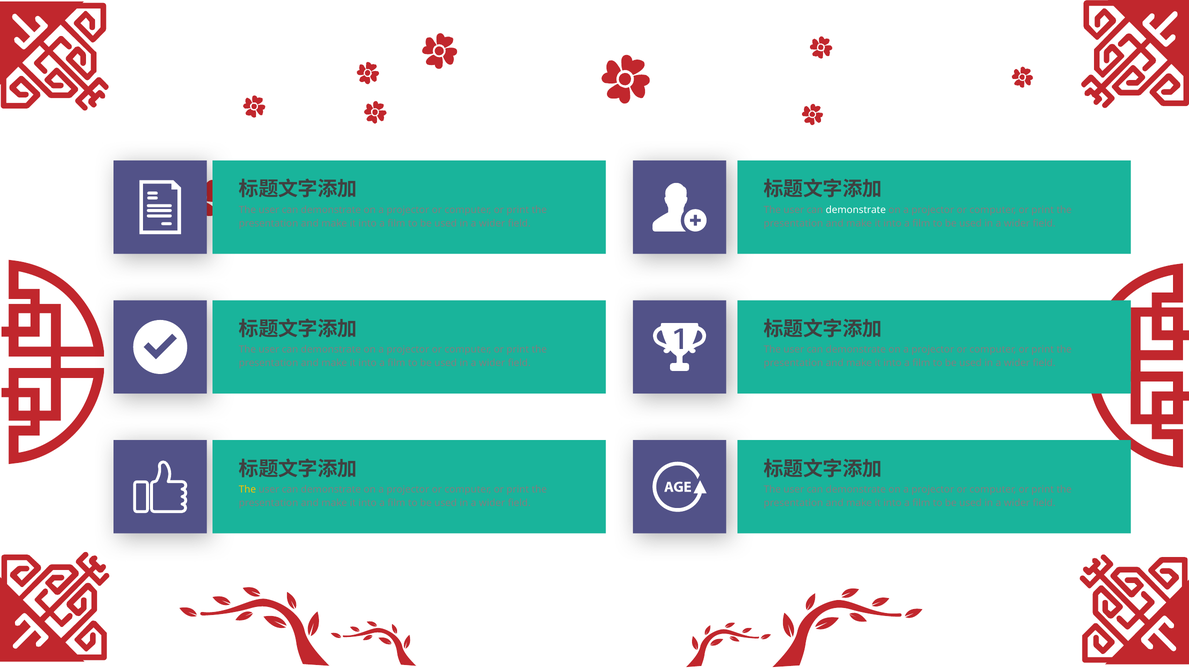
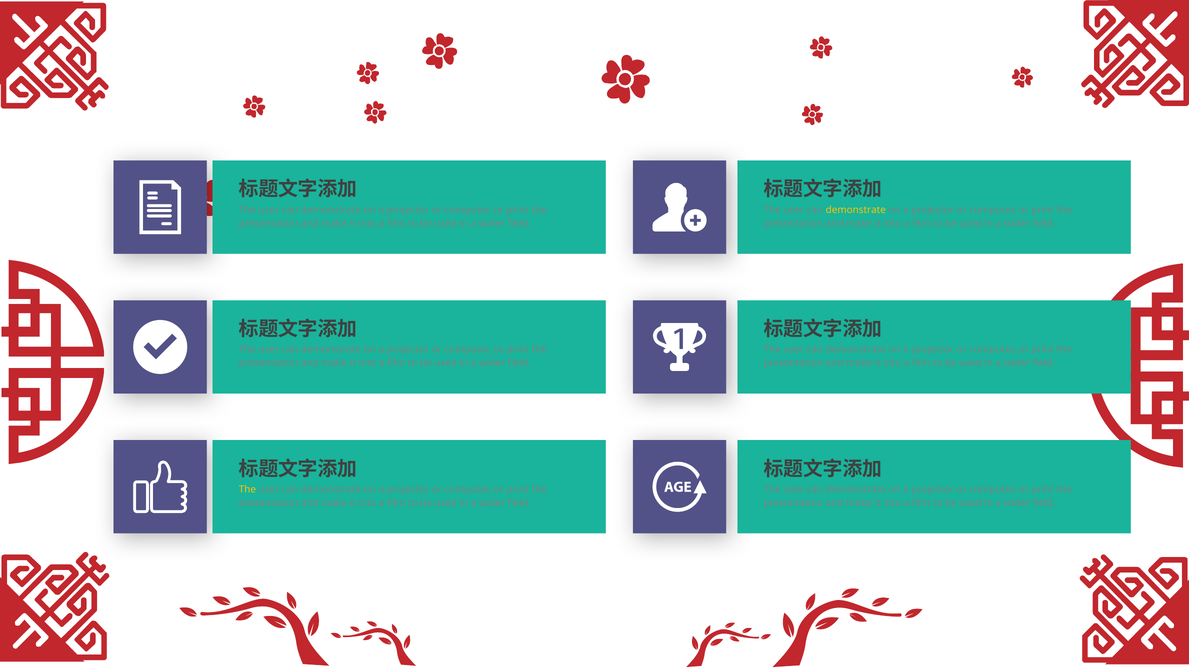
demonstrate colour: white -> yellow (856, 210)
